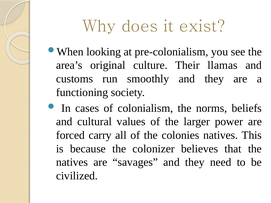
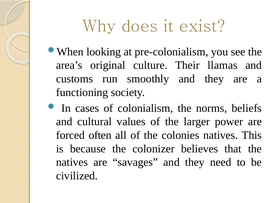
carry: carry -> often (100, 135)
